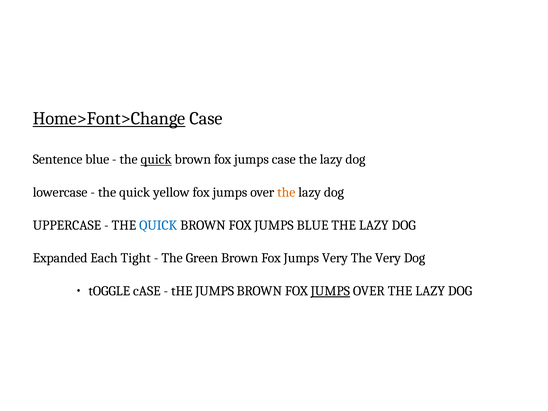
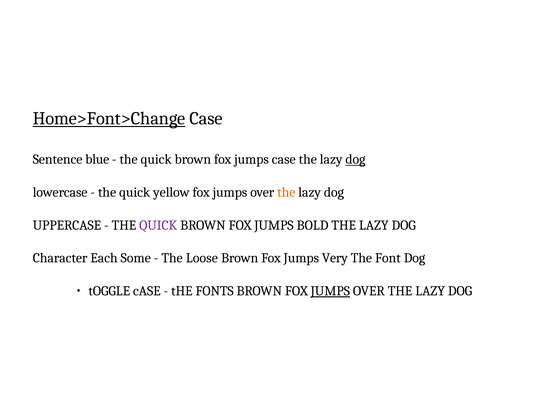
quick underline: present -> none (156, 159)
dog underline: none -> present (355, 159)
QUICK colour: blue -> purple (158, 225)
JUMPS BLUE: BLUE -> BOLD (313, 225)
Expanded: Expanded -> Character (60, 258)
Tight: Tight -> Some (136, 258)
Green: Green -> Loose (202, 258)
The Very: Very -> Font (388, 258)
tHE JUMPS: JUMPS -> FONTS (215, 291)
